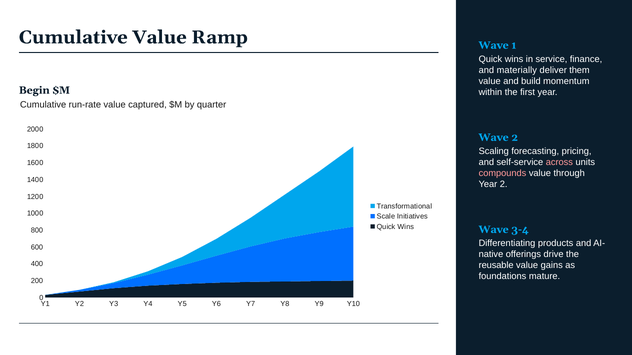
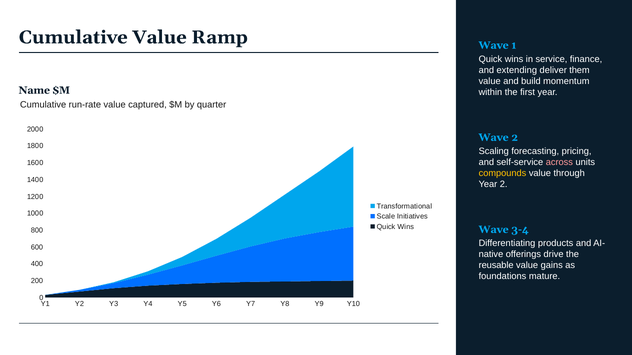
materially: materially -> extending (517, 70)
Begin: Begin -> Name (34, 90)
compounds colour: pink -> yellow (502, 174)
